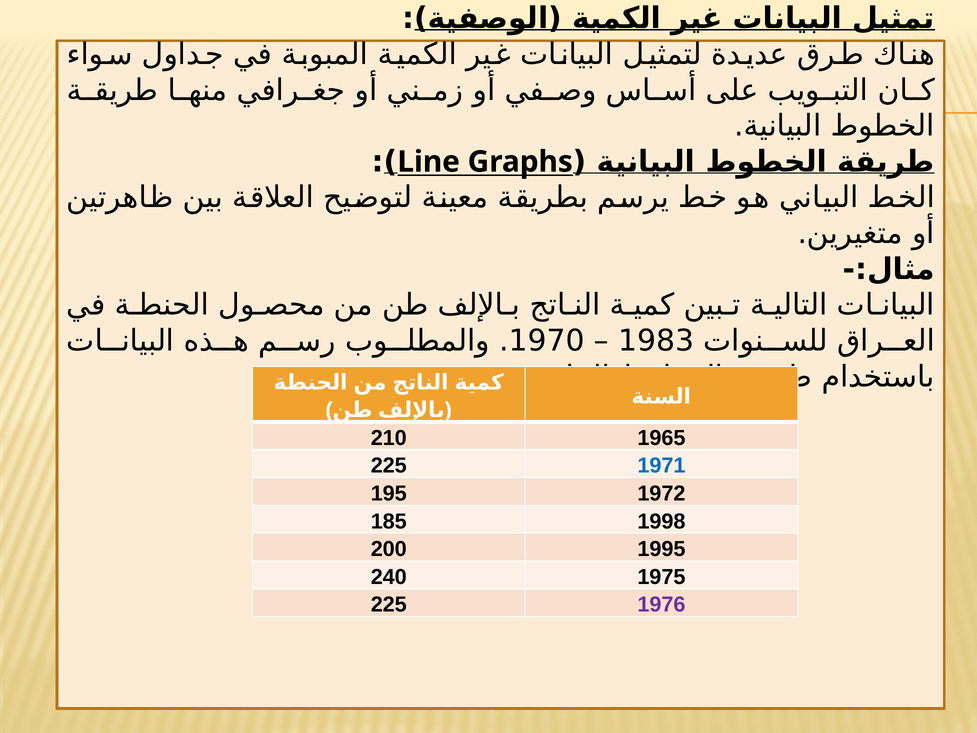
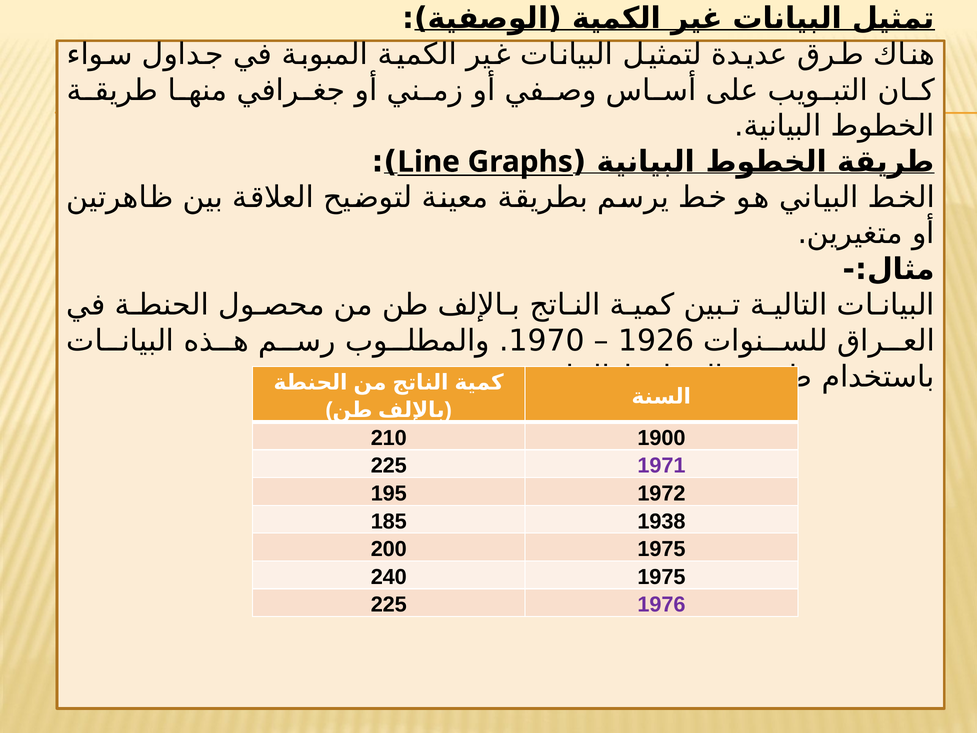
1983: 1983 -> 1926 (656, 341)
1965: 1965 -> 1900 (662, 438)
1971 colour: blue -> purple (662, 466)
1998: 1998 -> 1938 (662, 521)
200 1995: 1995 -> 1975 (662, 549)
